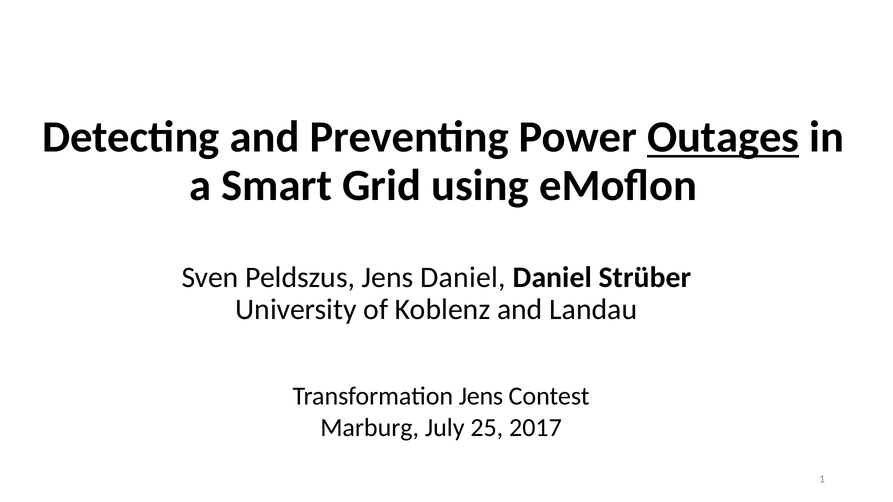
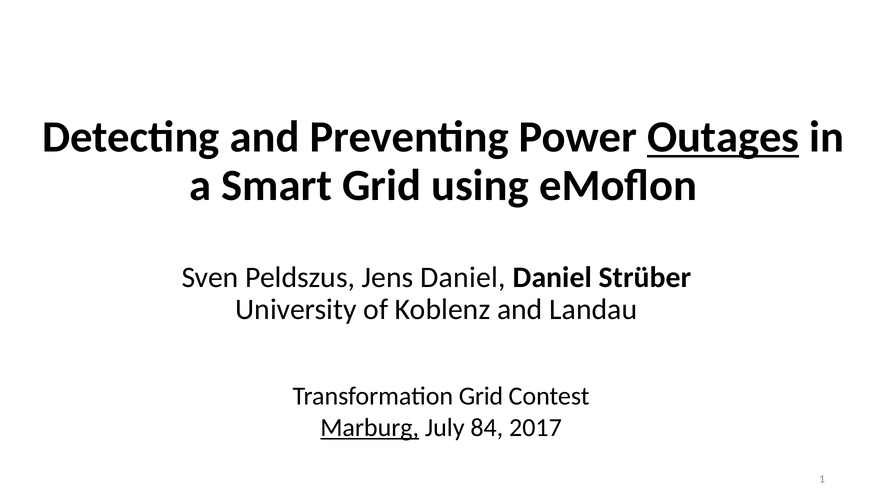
Transformation Jens: Jens -> Grid (481, 397)
Marburg underline: none -> present (370, 428)
25: 25 -> 84 (487, 428)
